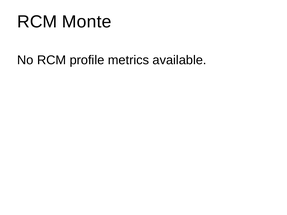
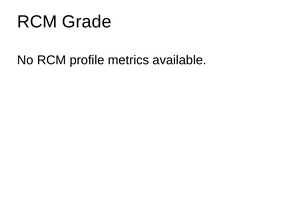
Monte: Monte -> Grade (87, 22)
